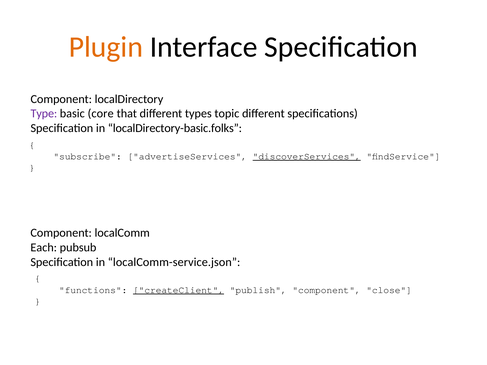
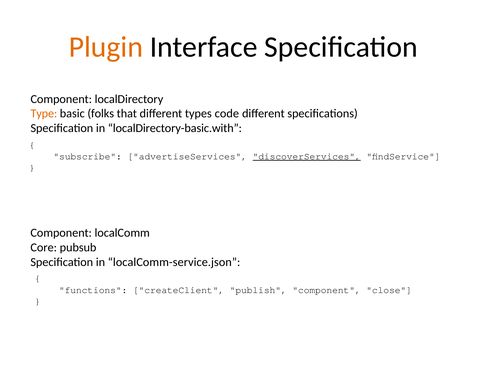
Type colour: purple -> orange (44, 114)
core: core -> folks (101, 114)
topic: topic -> code (227, 114)
localDirectory-basic.folks: localDirectory-basic.folks -> localDirectory-basic.with (175, 128)
Each: Each -> Core (44, 248)
createClient underline: present -> none (179, 290)
